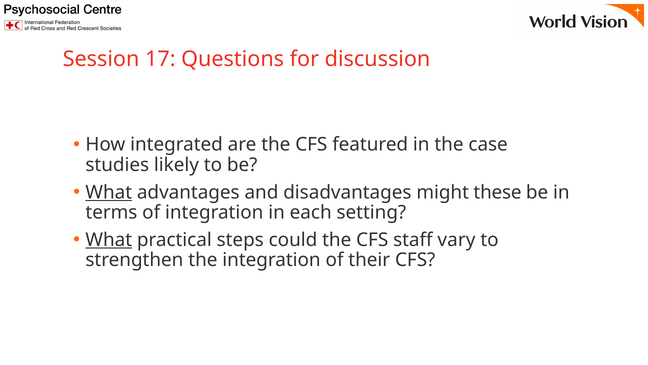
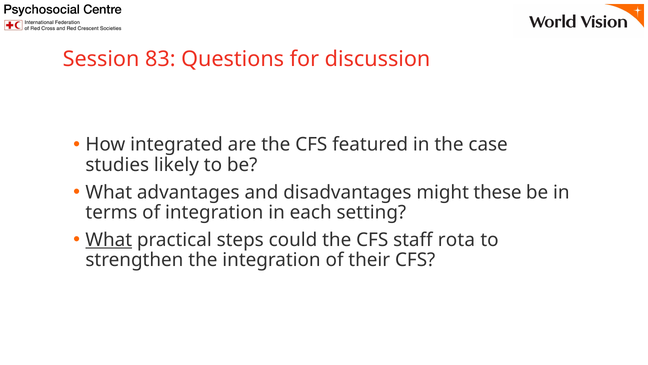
17: 17 -> 83 (160, 59)
What underline: present -> none (109, 192)
vary: vary -> rota (456, 240)
